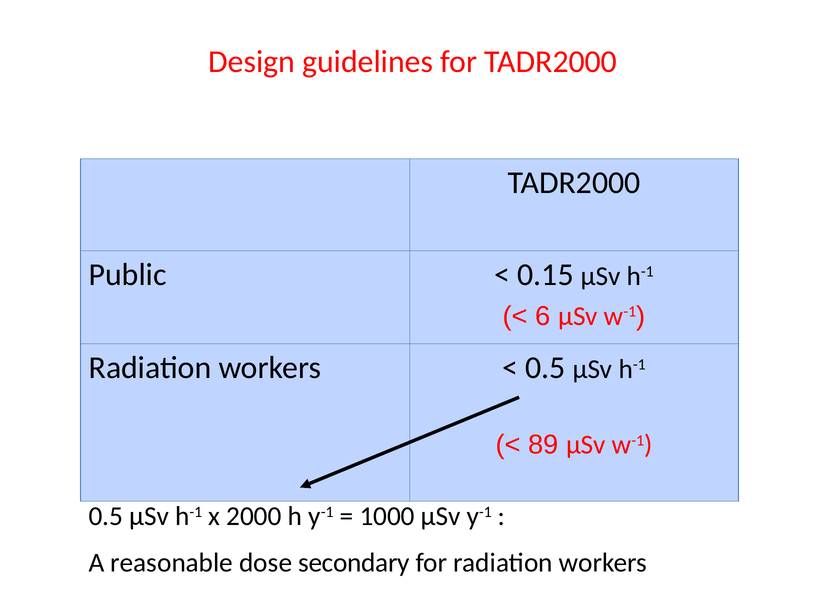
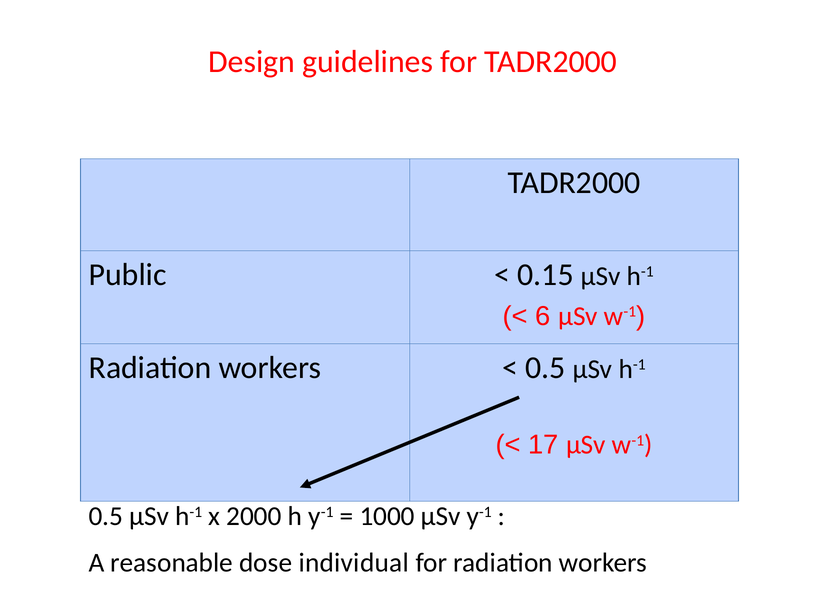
89: 89 -> 17 (543, 445)
secondary: secondary -> individual (354, 563)
